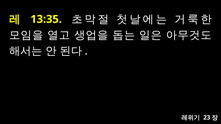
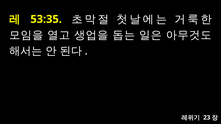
13:35: 13:35 -> 53:35 (46, 19)
